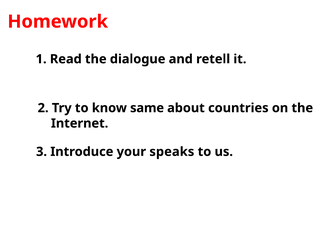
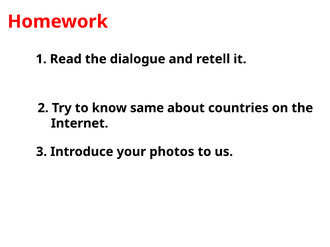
speaks: speaks -> photos (172, 152)
